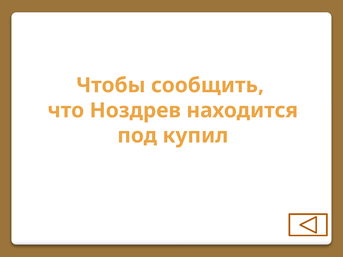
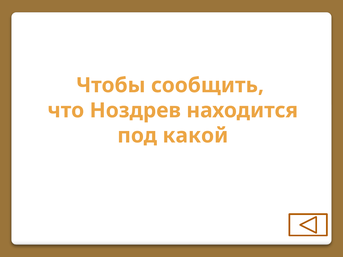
купил: купил -> какой (195, 136)
